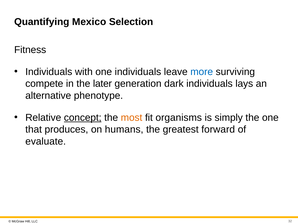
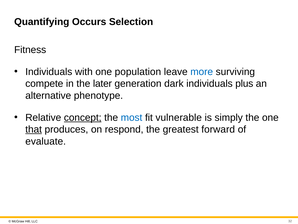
Mexico: Mexico -> Occurs (89, 22)
one individuals: individuals -> population (138, 72)
lays: lays -> plus (244, 84)
most colour: orange -> blue (132, 117)
organisms: organisms -> vulnerable (179, 117)
that underline: none -> present (34, 129)
humans: humans -> respond (124, 129)
